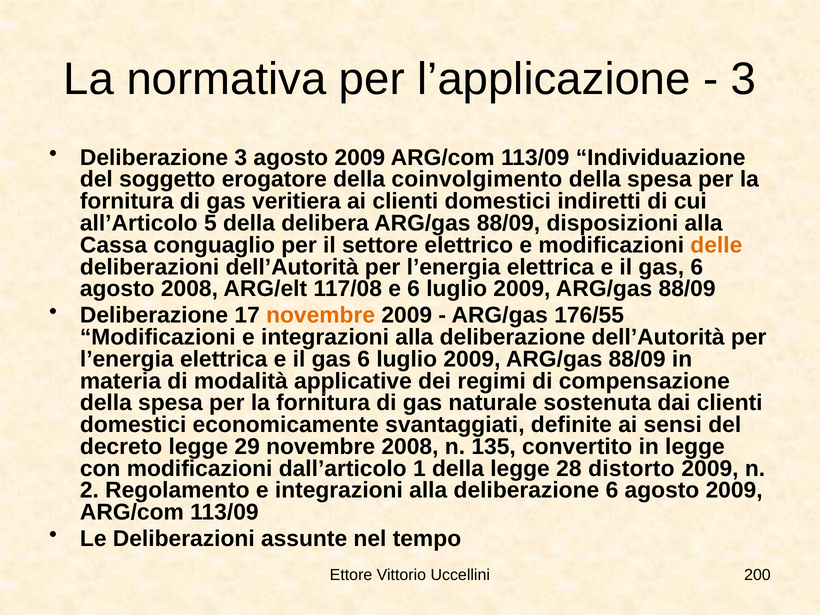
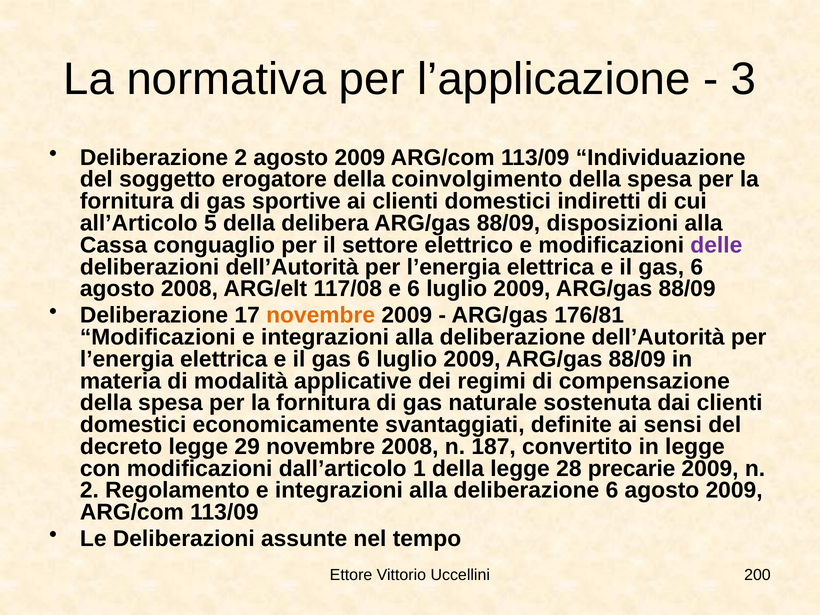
Deliberazione 3: 3 -> 2 (241, 158)
veritiera: veritiera -> sportive (296, 201)
delle colour: orange -> purple (716, 245)
176/55: 176/55 -> 176/81 (589, 315)
135: 135 -> 187 (494, 447)
distorto: distorto -> precarie (632, 469)
